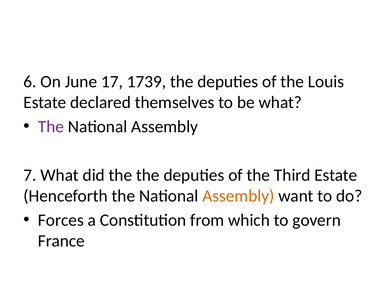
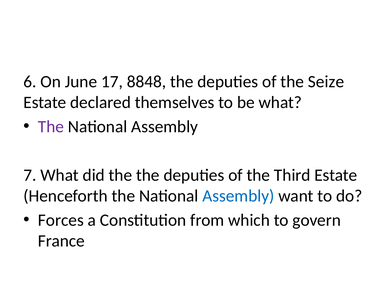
1739: 1739 -> 8848 (146, 82)
Louis: Louis -> Seize (326, 82)
Assembly colour: orange -> blue (238, 196)
